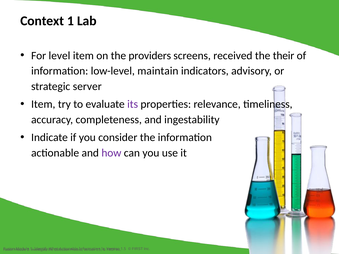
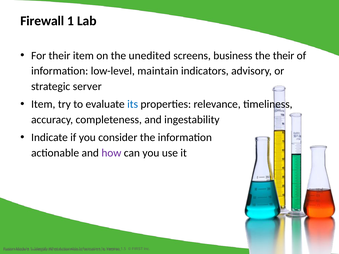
Context: Context -> Firewall (42, 21)
For level: level -> their (59, 56)
providers: providers -> unedited (150, 56)
received: received -> business (233, 56)
its colour: purple -> blue (133, 104)
